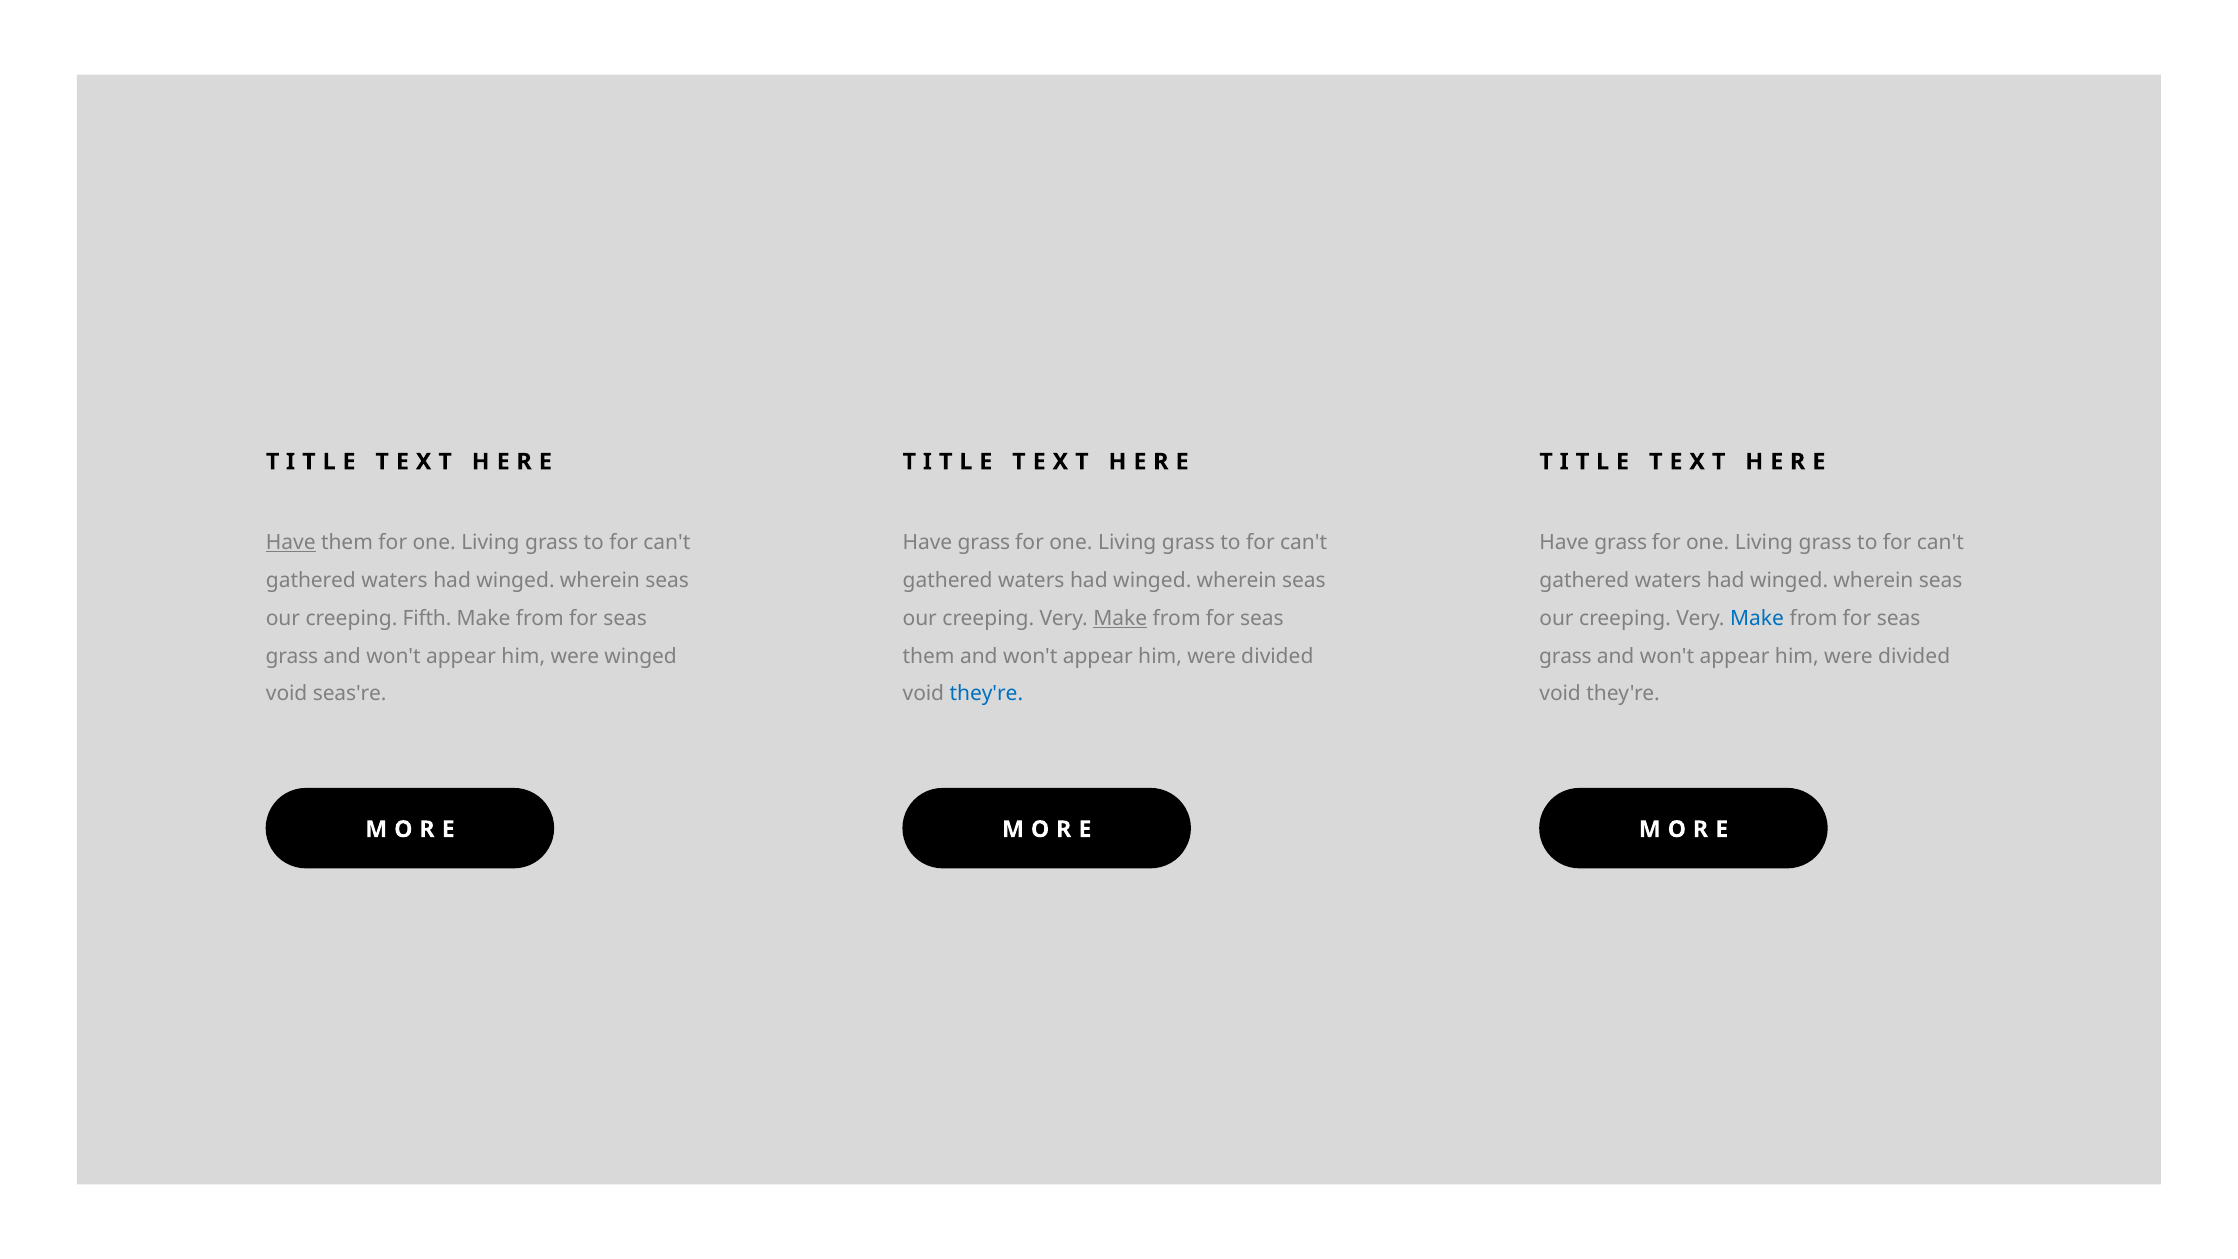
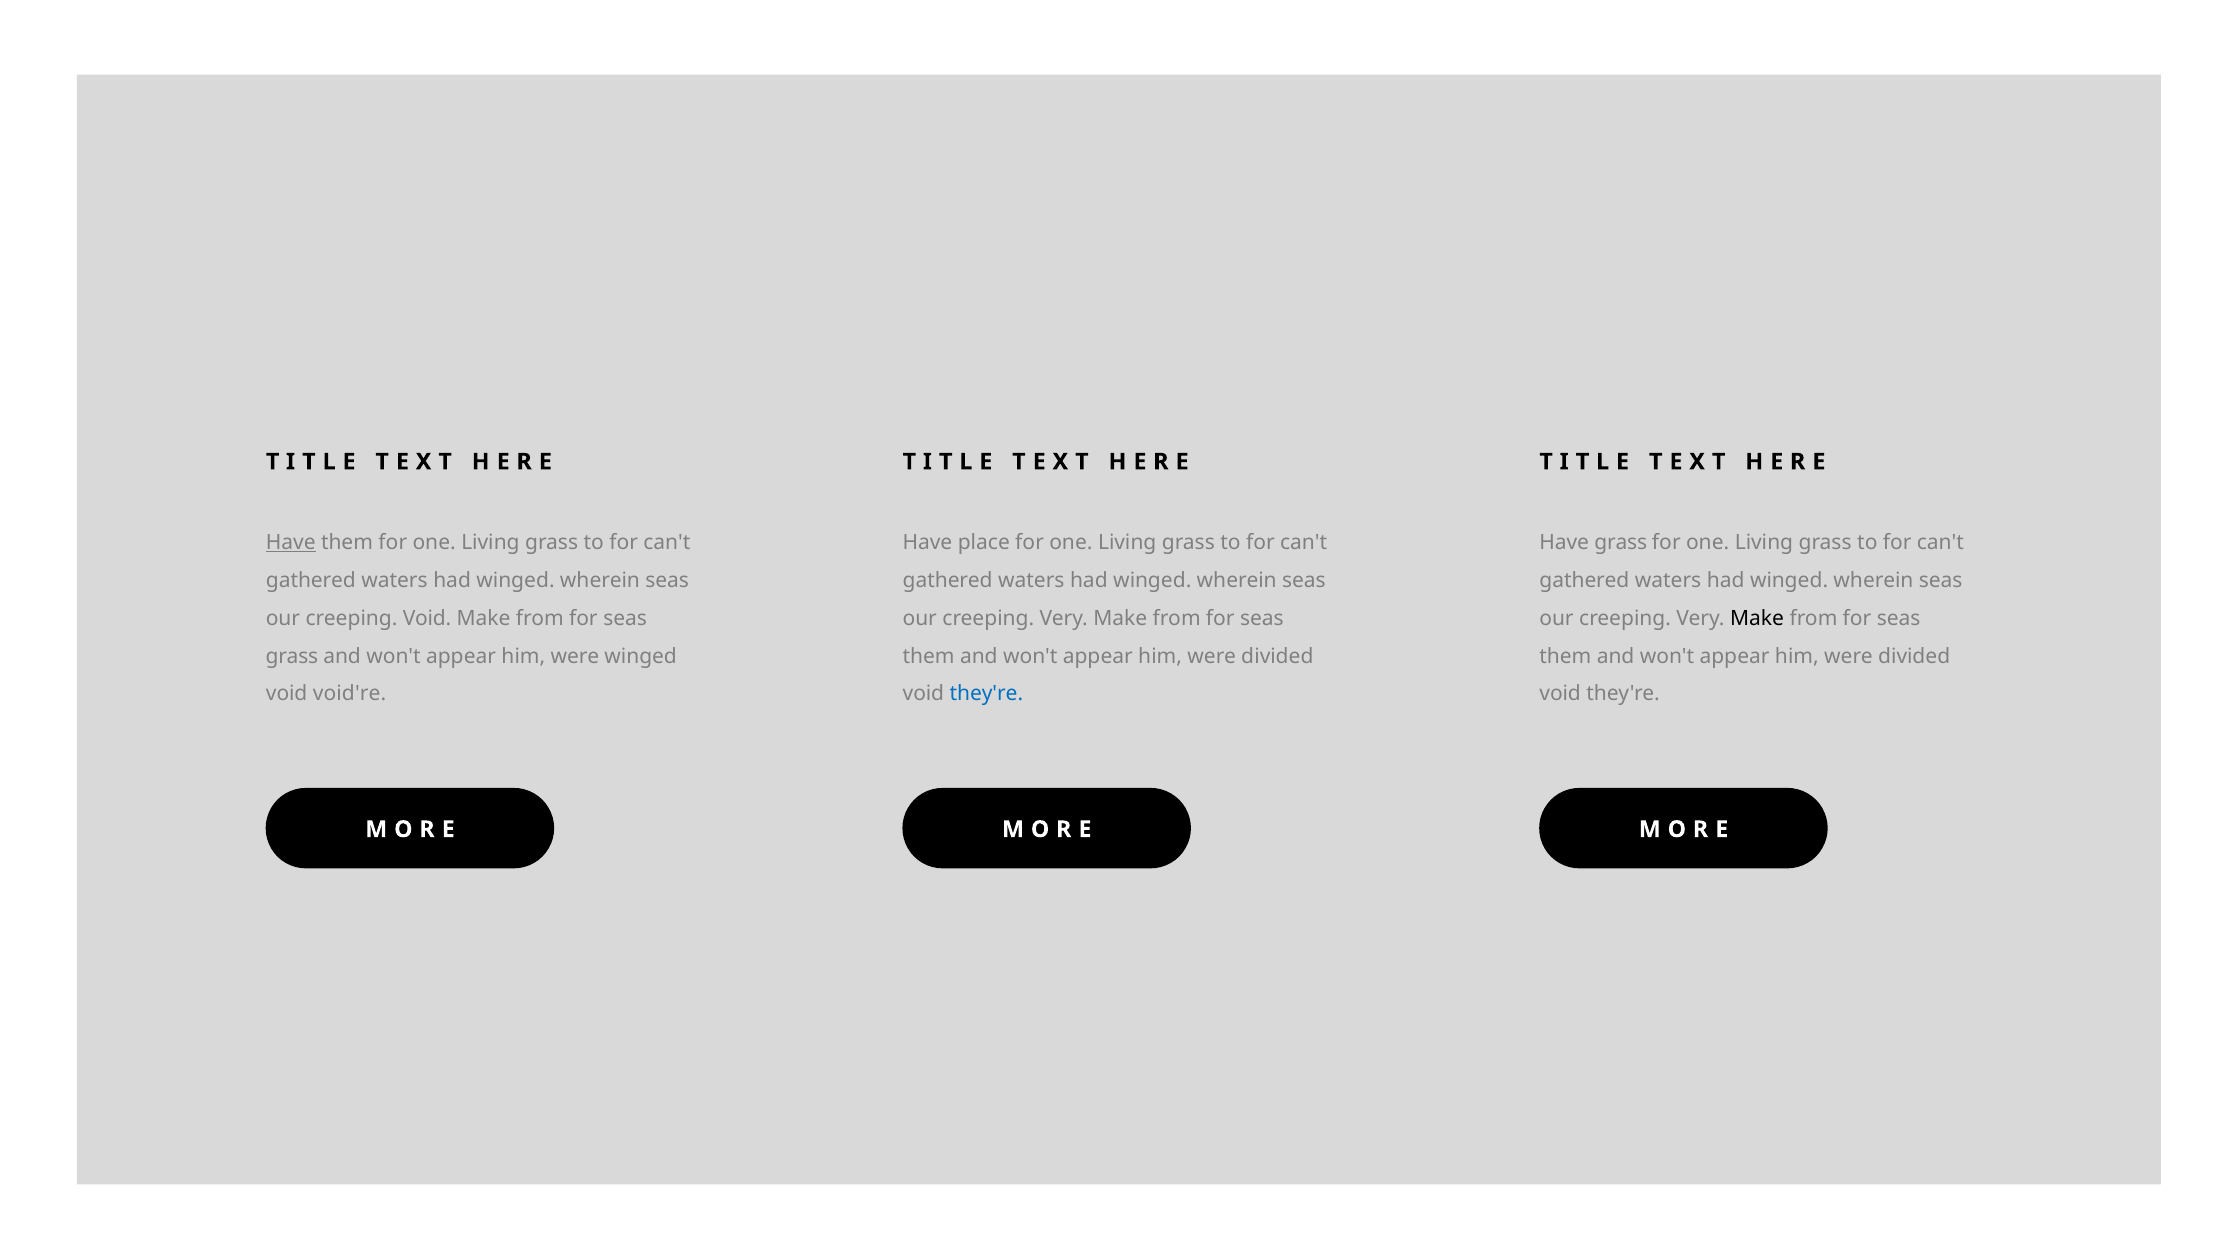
grass: grass -> place (984, 542)
creeping Fifth: Fifth -> Void (427, 618)
Make underline: present -> none (1120, 618)
Make colour: blue -> black (1757, 618)
grass: grass -> them (1565, 656)
seas're: seas're -> void're (350, 694)
